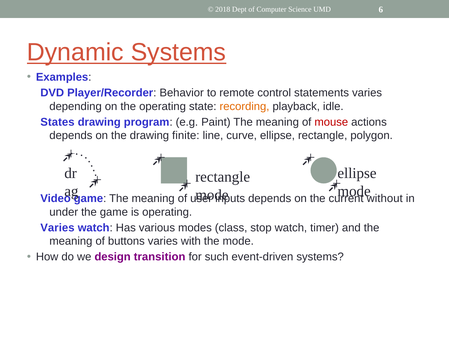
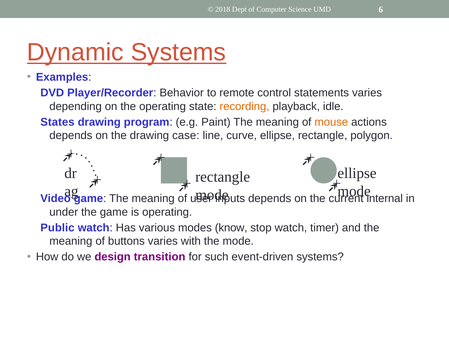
mouse colour: red -> orange (331, 122)
finite: finite -> case (186, 135)
without: without -> internal (385, 198)
Varies: Varies -> Public (57, 228)
class: class -> know (231, 228)
